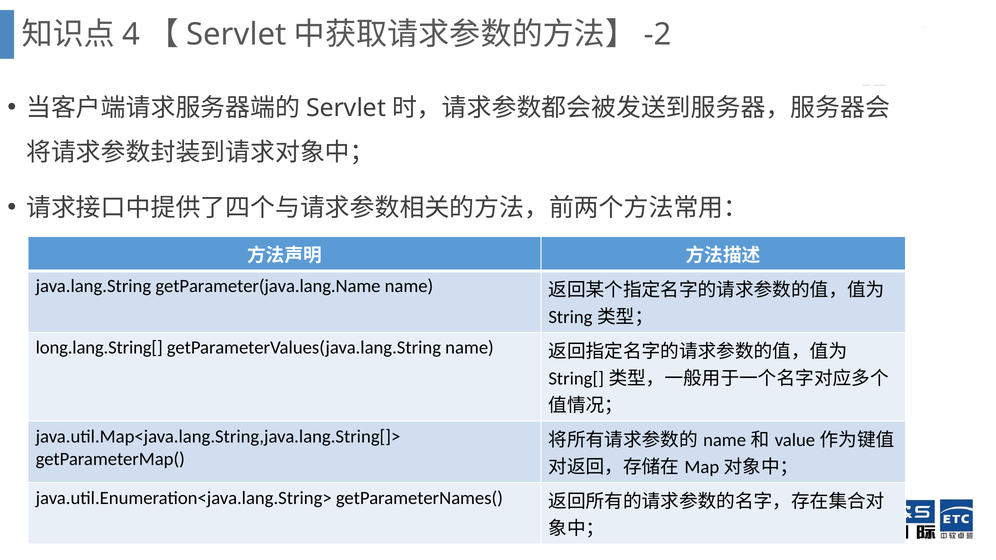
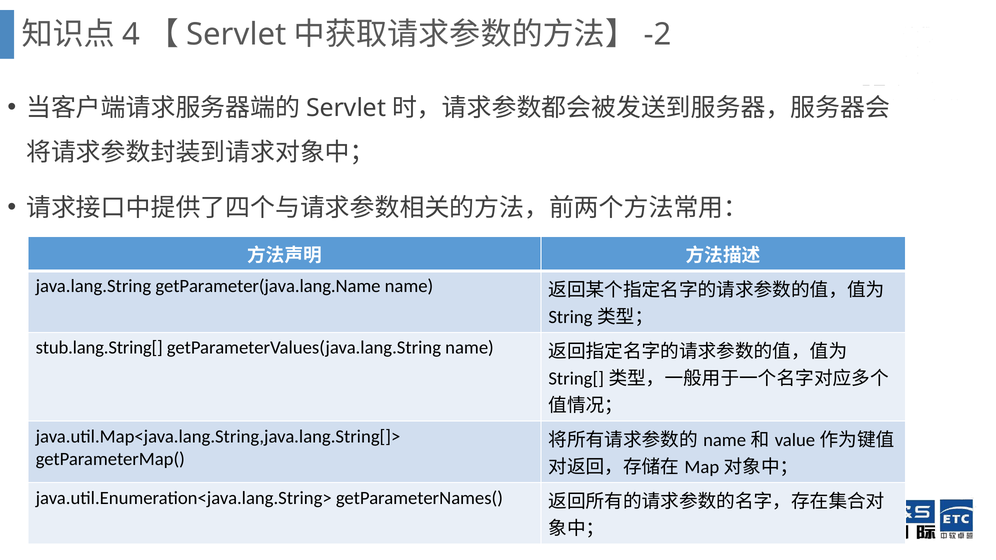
long.lang.String[: long.lang.String[ -> stub.lang.String[ (99, 348)
